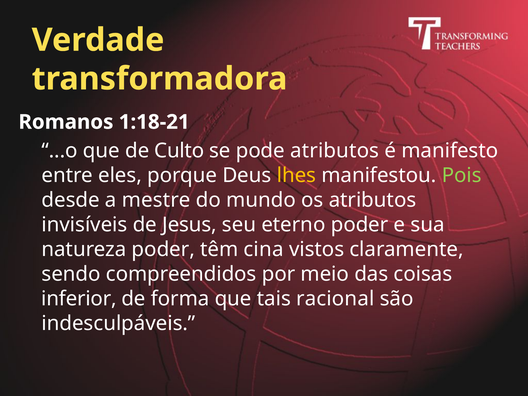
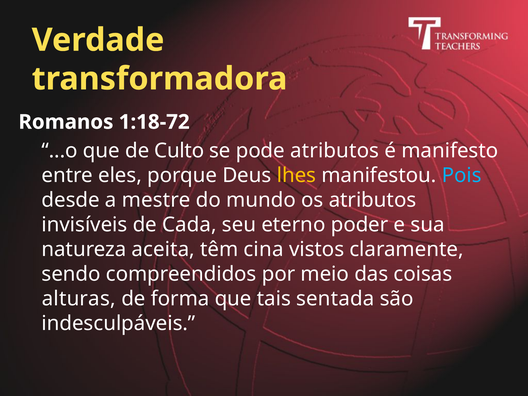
1:18-21: 1:18-21 -> 1:18-72 (154, 122)
Pois colour: light green -> light blue (462, 175)
Jesus: Jesus -> Cada (189, 225)
natureza poder: poder -> aceita (163, 249)
inferior: inferior -> alturas (79, 299)
racional: racional -> sentada (335, 299)
